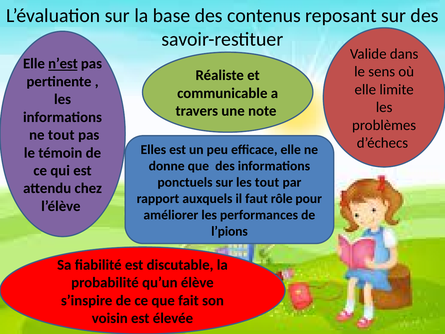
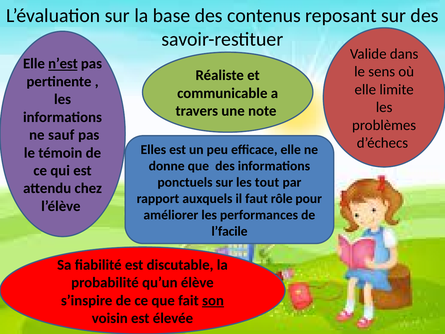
ne tout: tout -> sauf (61, 135)
l’pions: l’pions -> l’facile (229, 231)
son underline: none -> present (213, 300)
